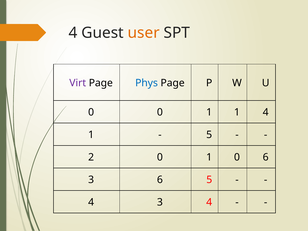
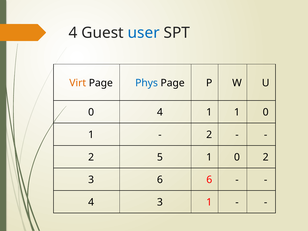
user colour: orange -> blue (144, 33)
Virt colour: purple -> orange (78, 83)
0 0: 0 -> 4 (160, 112)
1 1 4: 4 -> 0 (266, 112)
5: 5 -> 2 (209, 135)
2 0: 0 -> 5 (160, 157)
0 6: 6 -> 2 (266, 157)
6 5: 5 -> 6 (209, 180)
3 4: 4 -> 1 (209, 202)
